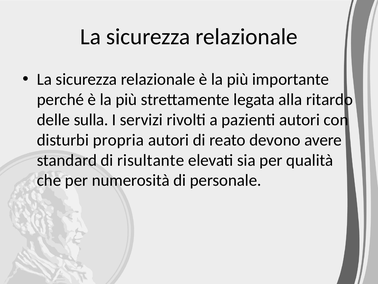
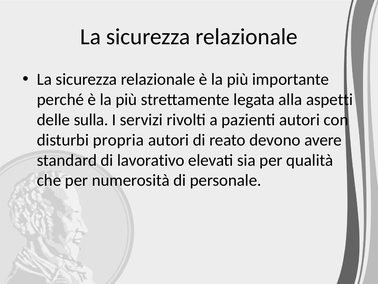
ritardo: ritardo -> aspetti (329, 99)
risultante: risultante -> lavorativo (151, 160)
